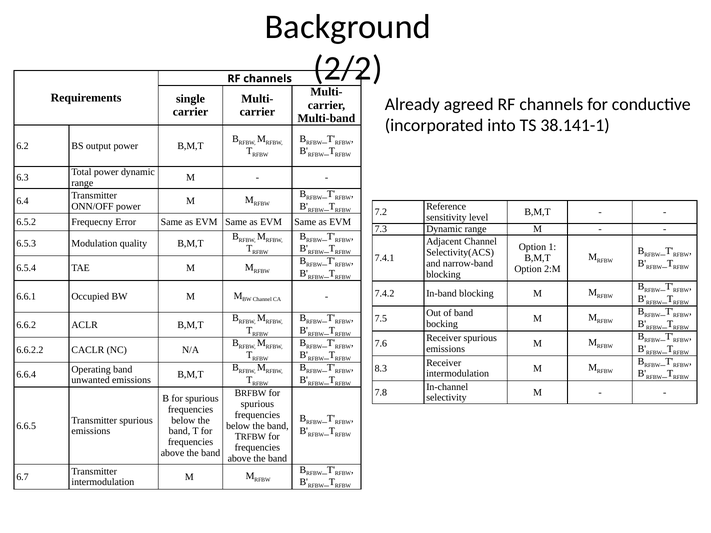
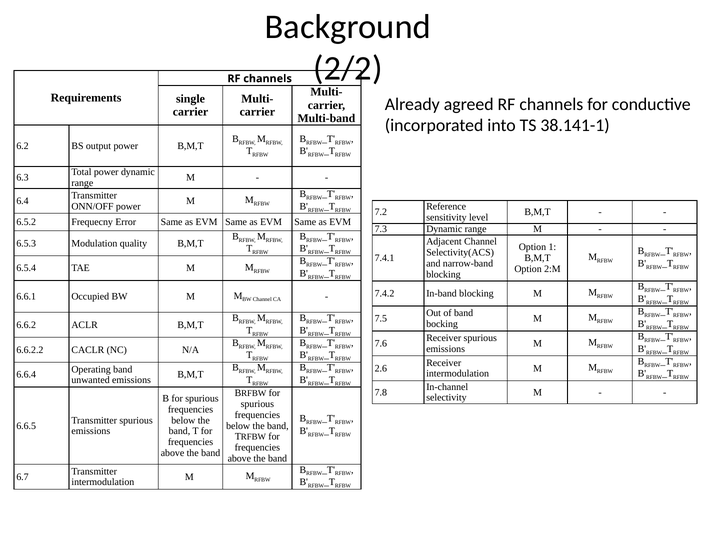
8.3: 8.3 -> 2.6 (381, 368)
